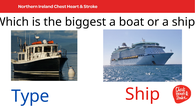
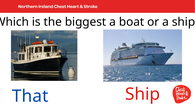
Type: Type -> That (30, 97)
